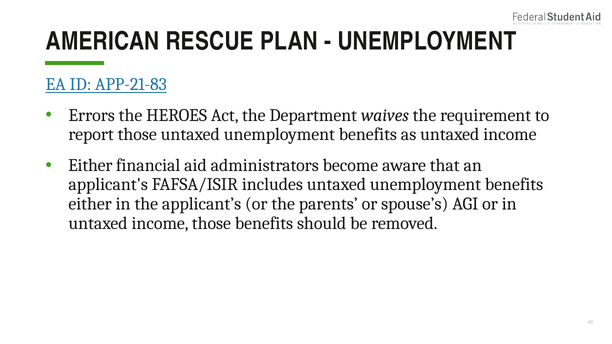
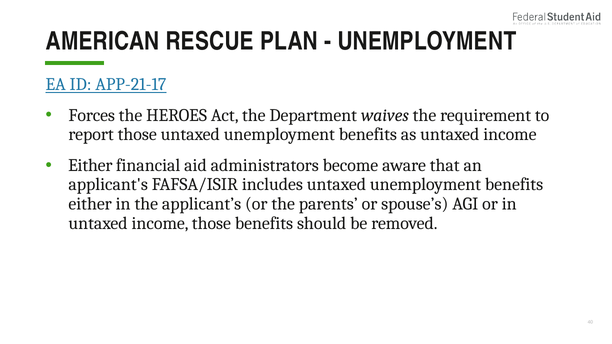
APP-21-83: APP-21-83 -> APP-21-17 (131, 85)
Errors: Errors -> Forces (92, 115)
